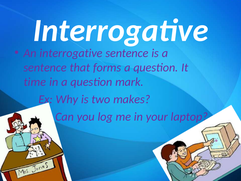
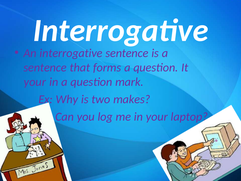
time: time -> your (35, 82)
